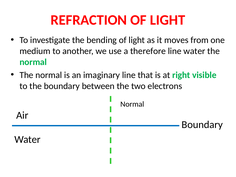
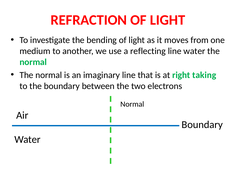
therefore: therefore -> reflecting (148, 51)
visible: visible -> taking (204, 75)
